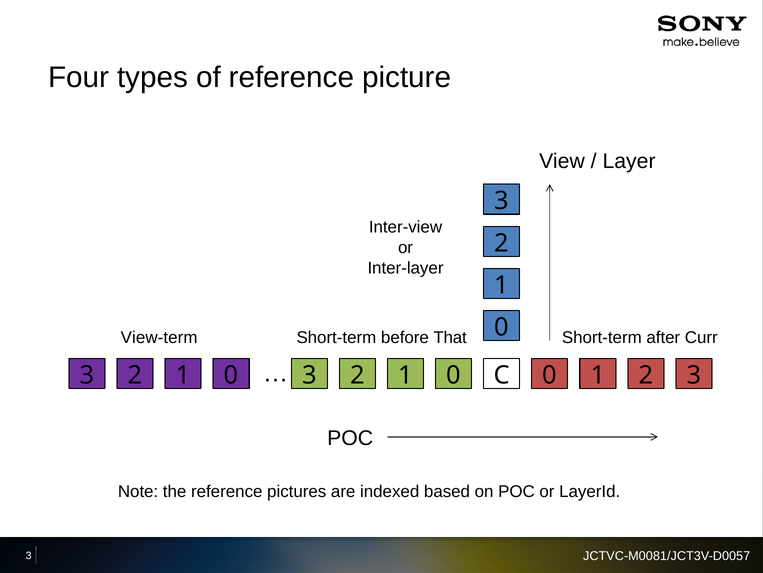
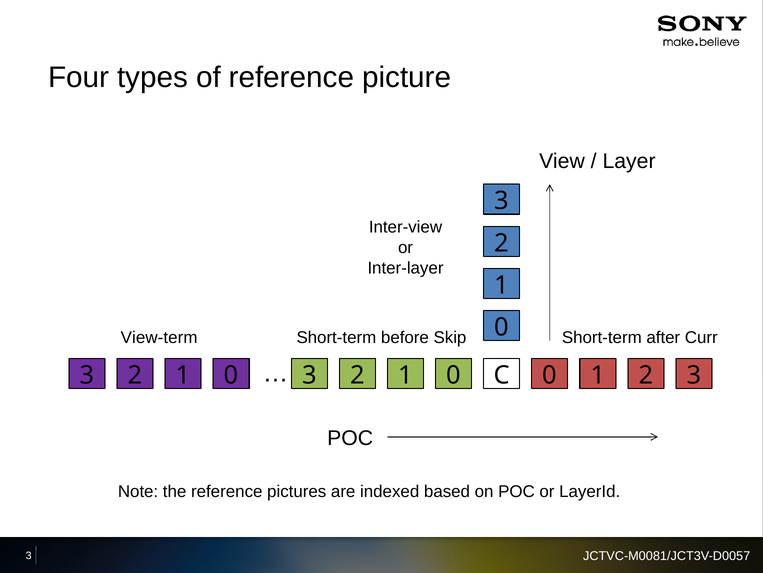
That: That -> Skip (450, 337)
